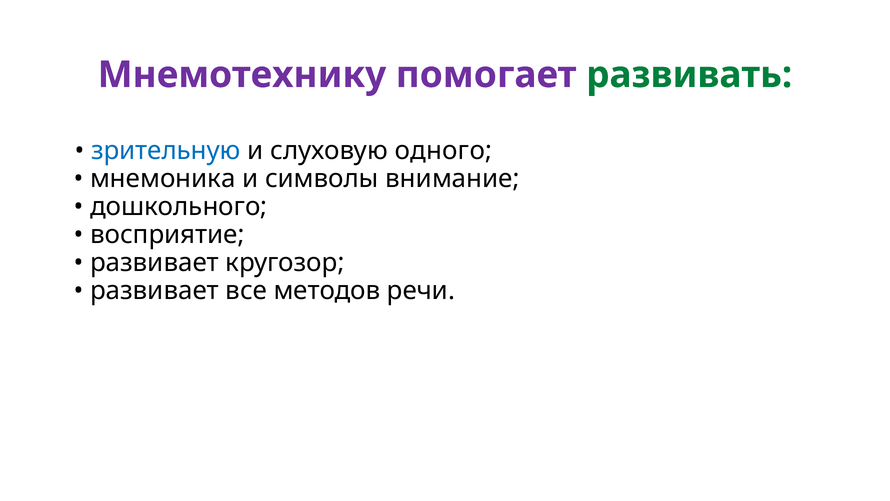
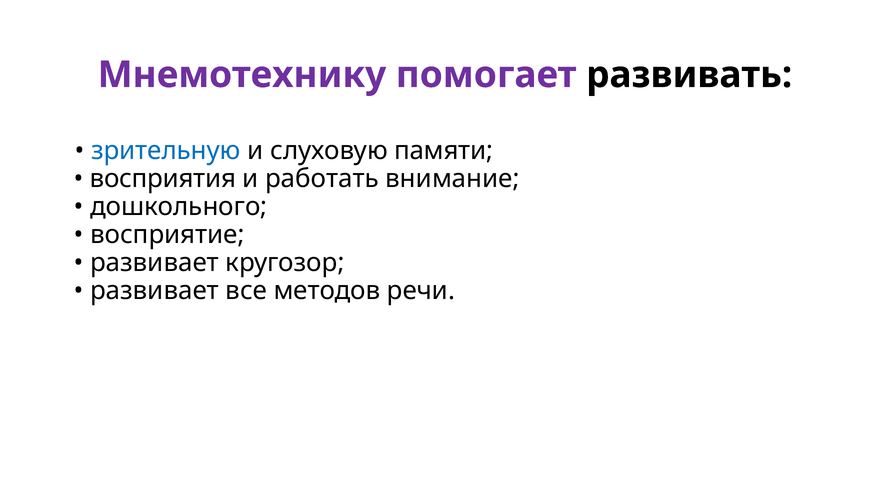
развивать colour: green -> black (689, 75)
одного: одного -> памяти (444, 150)
мнемоника: мнемоника -> восприятия (163, 179)
символы: символы -> работать (322, 179)
